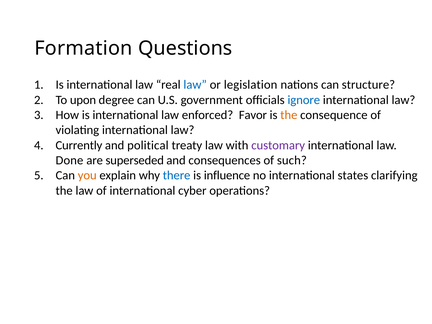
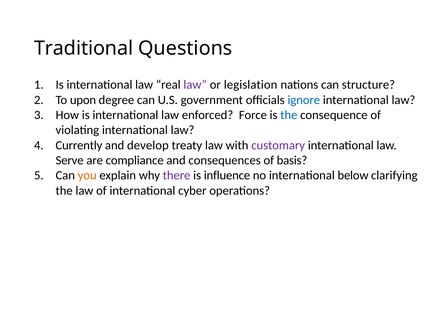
Formation: Formation -> Traditional (84, 48)
law colour: blue -> purple (195, 85)
Favor: Favor -> Force (253, 115)
the colour: orange -> blue (289, 115)
political: political -> develop (148, 145)
Done: Done -> Serve (70, 160)
superseded: superseded -> compliance (135, 160)
such: such -> basis (292, 160)
there colour: blue -> purple (177, 175)
states: states -> below (353, 175)
